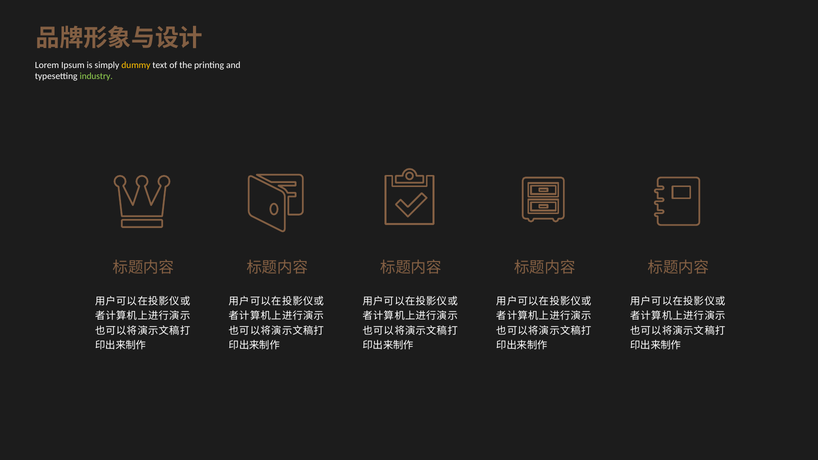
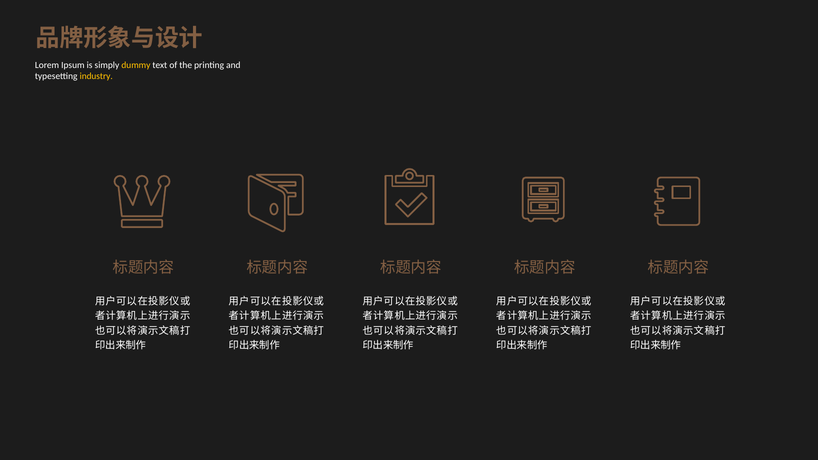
industry colour: light green -> yellow (96, 76)
